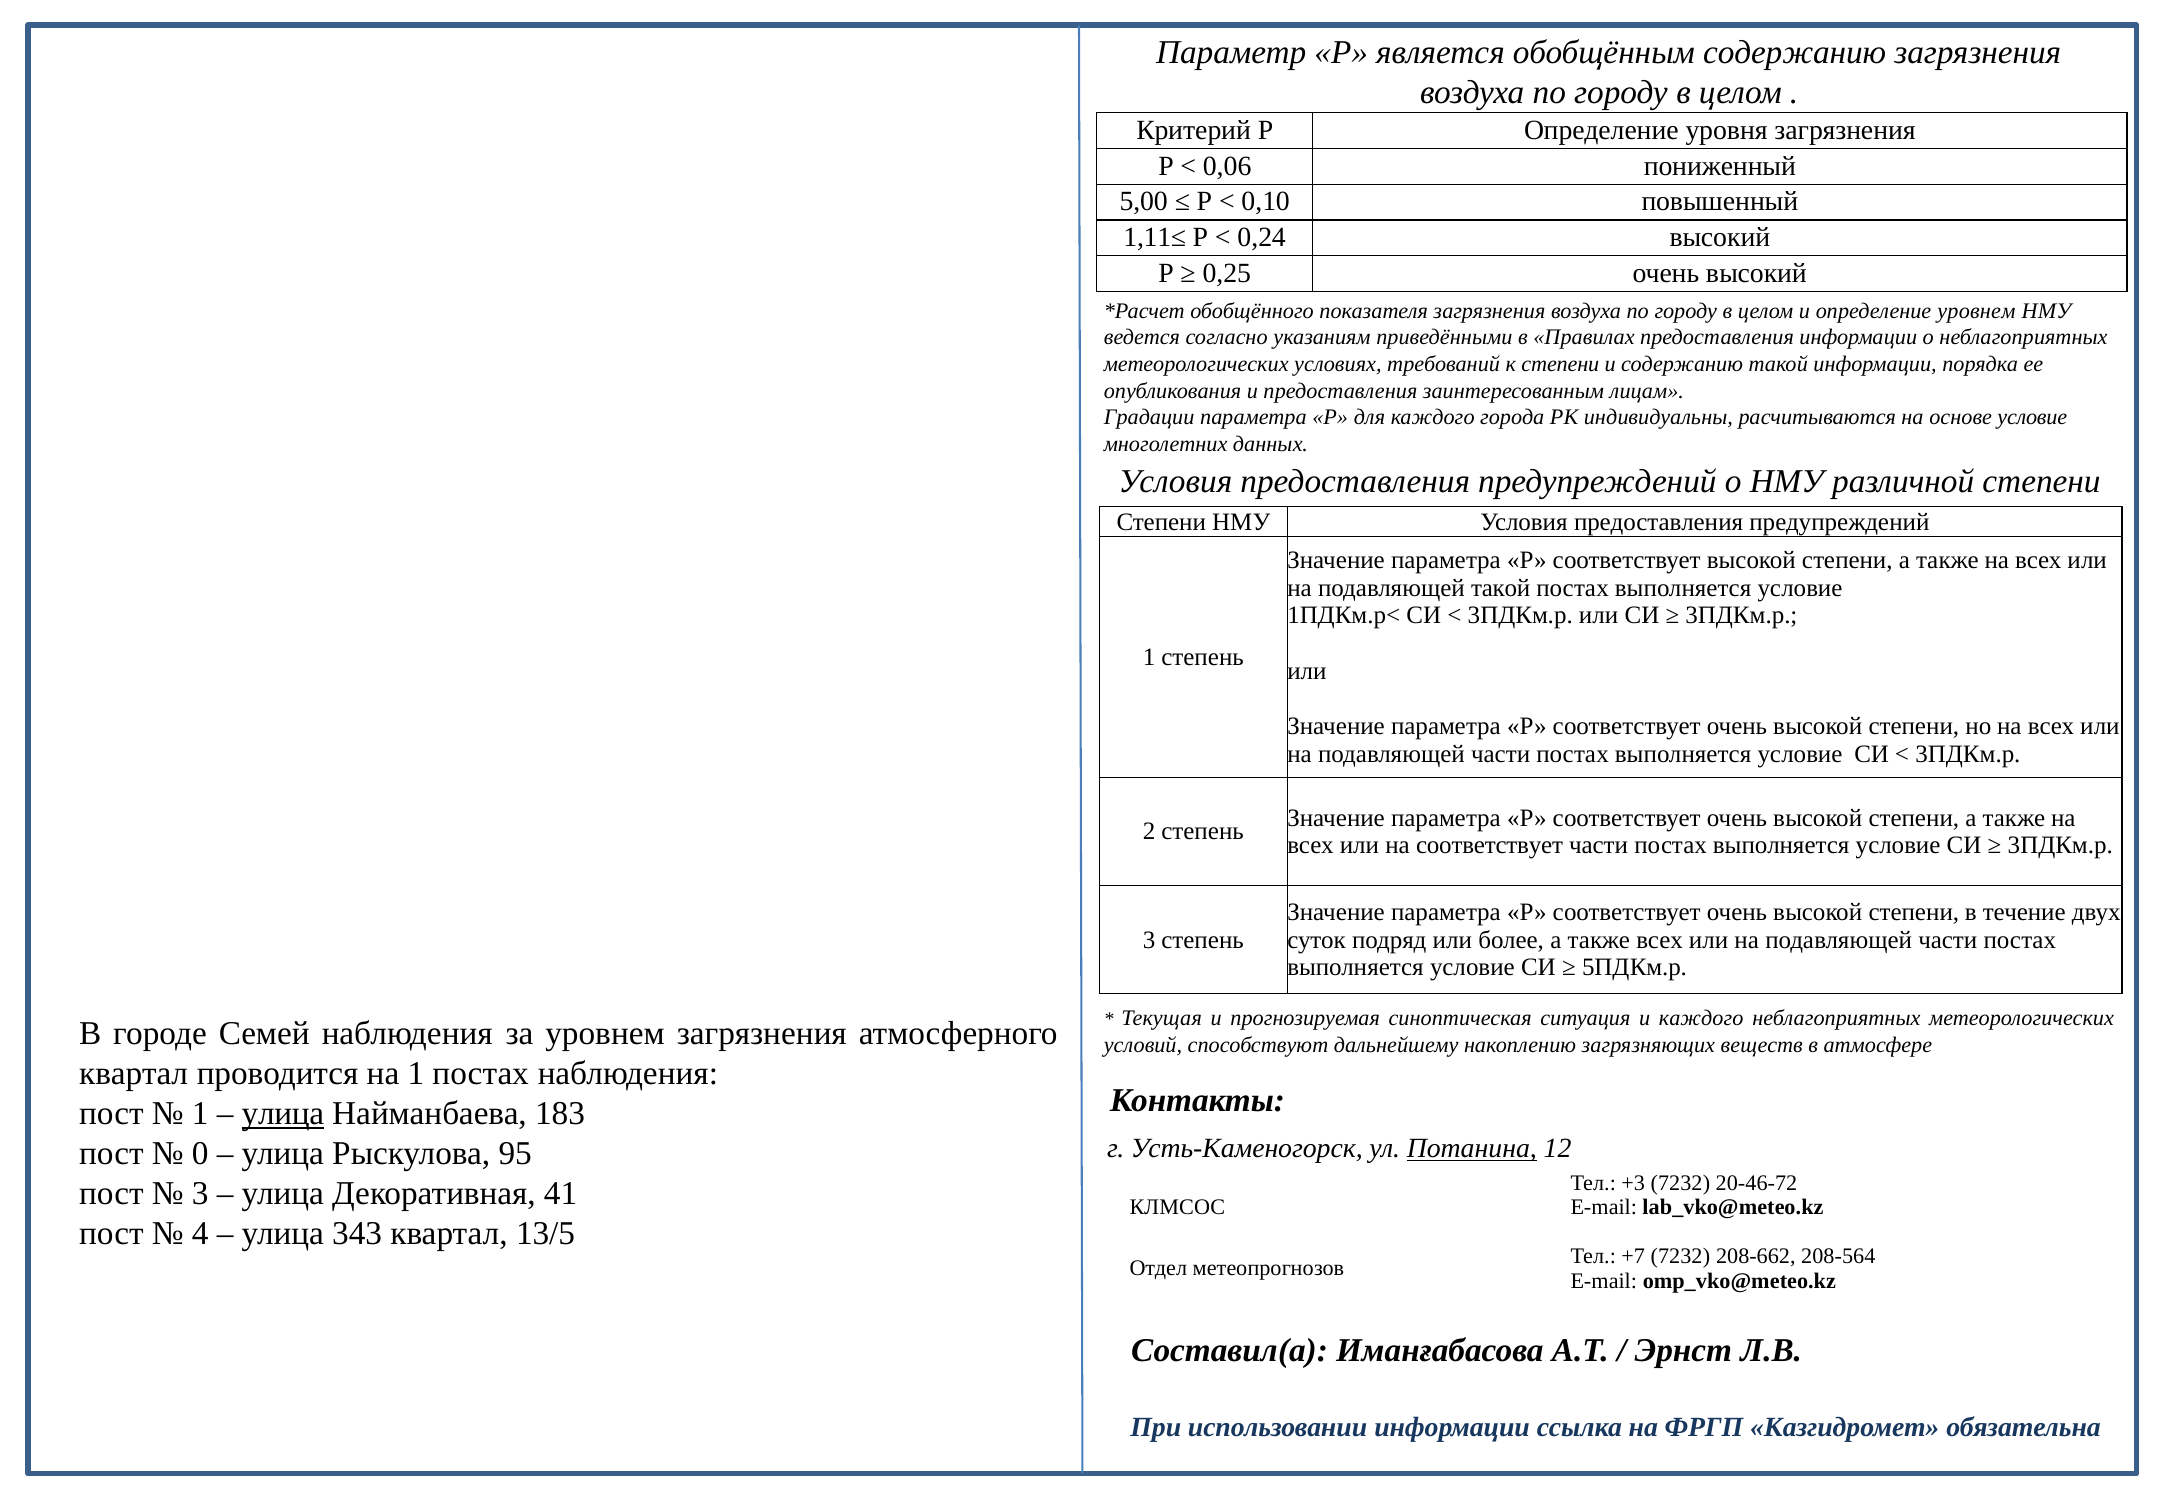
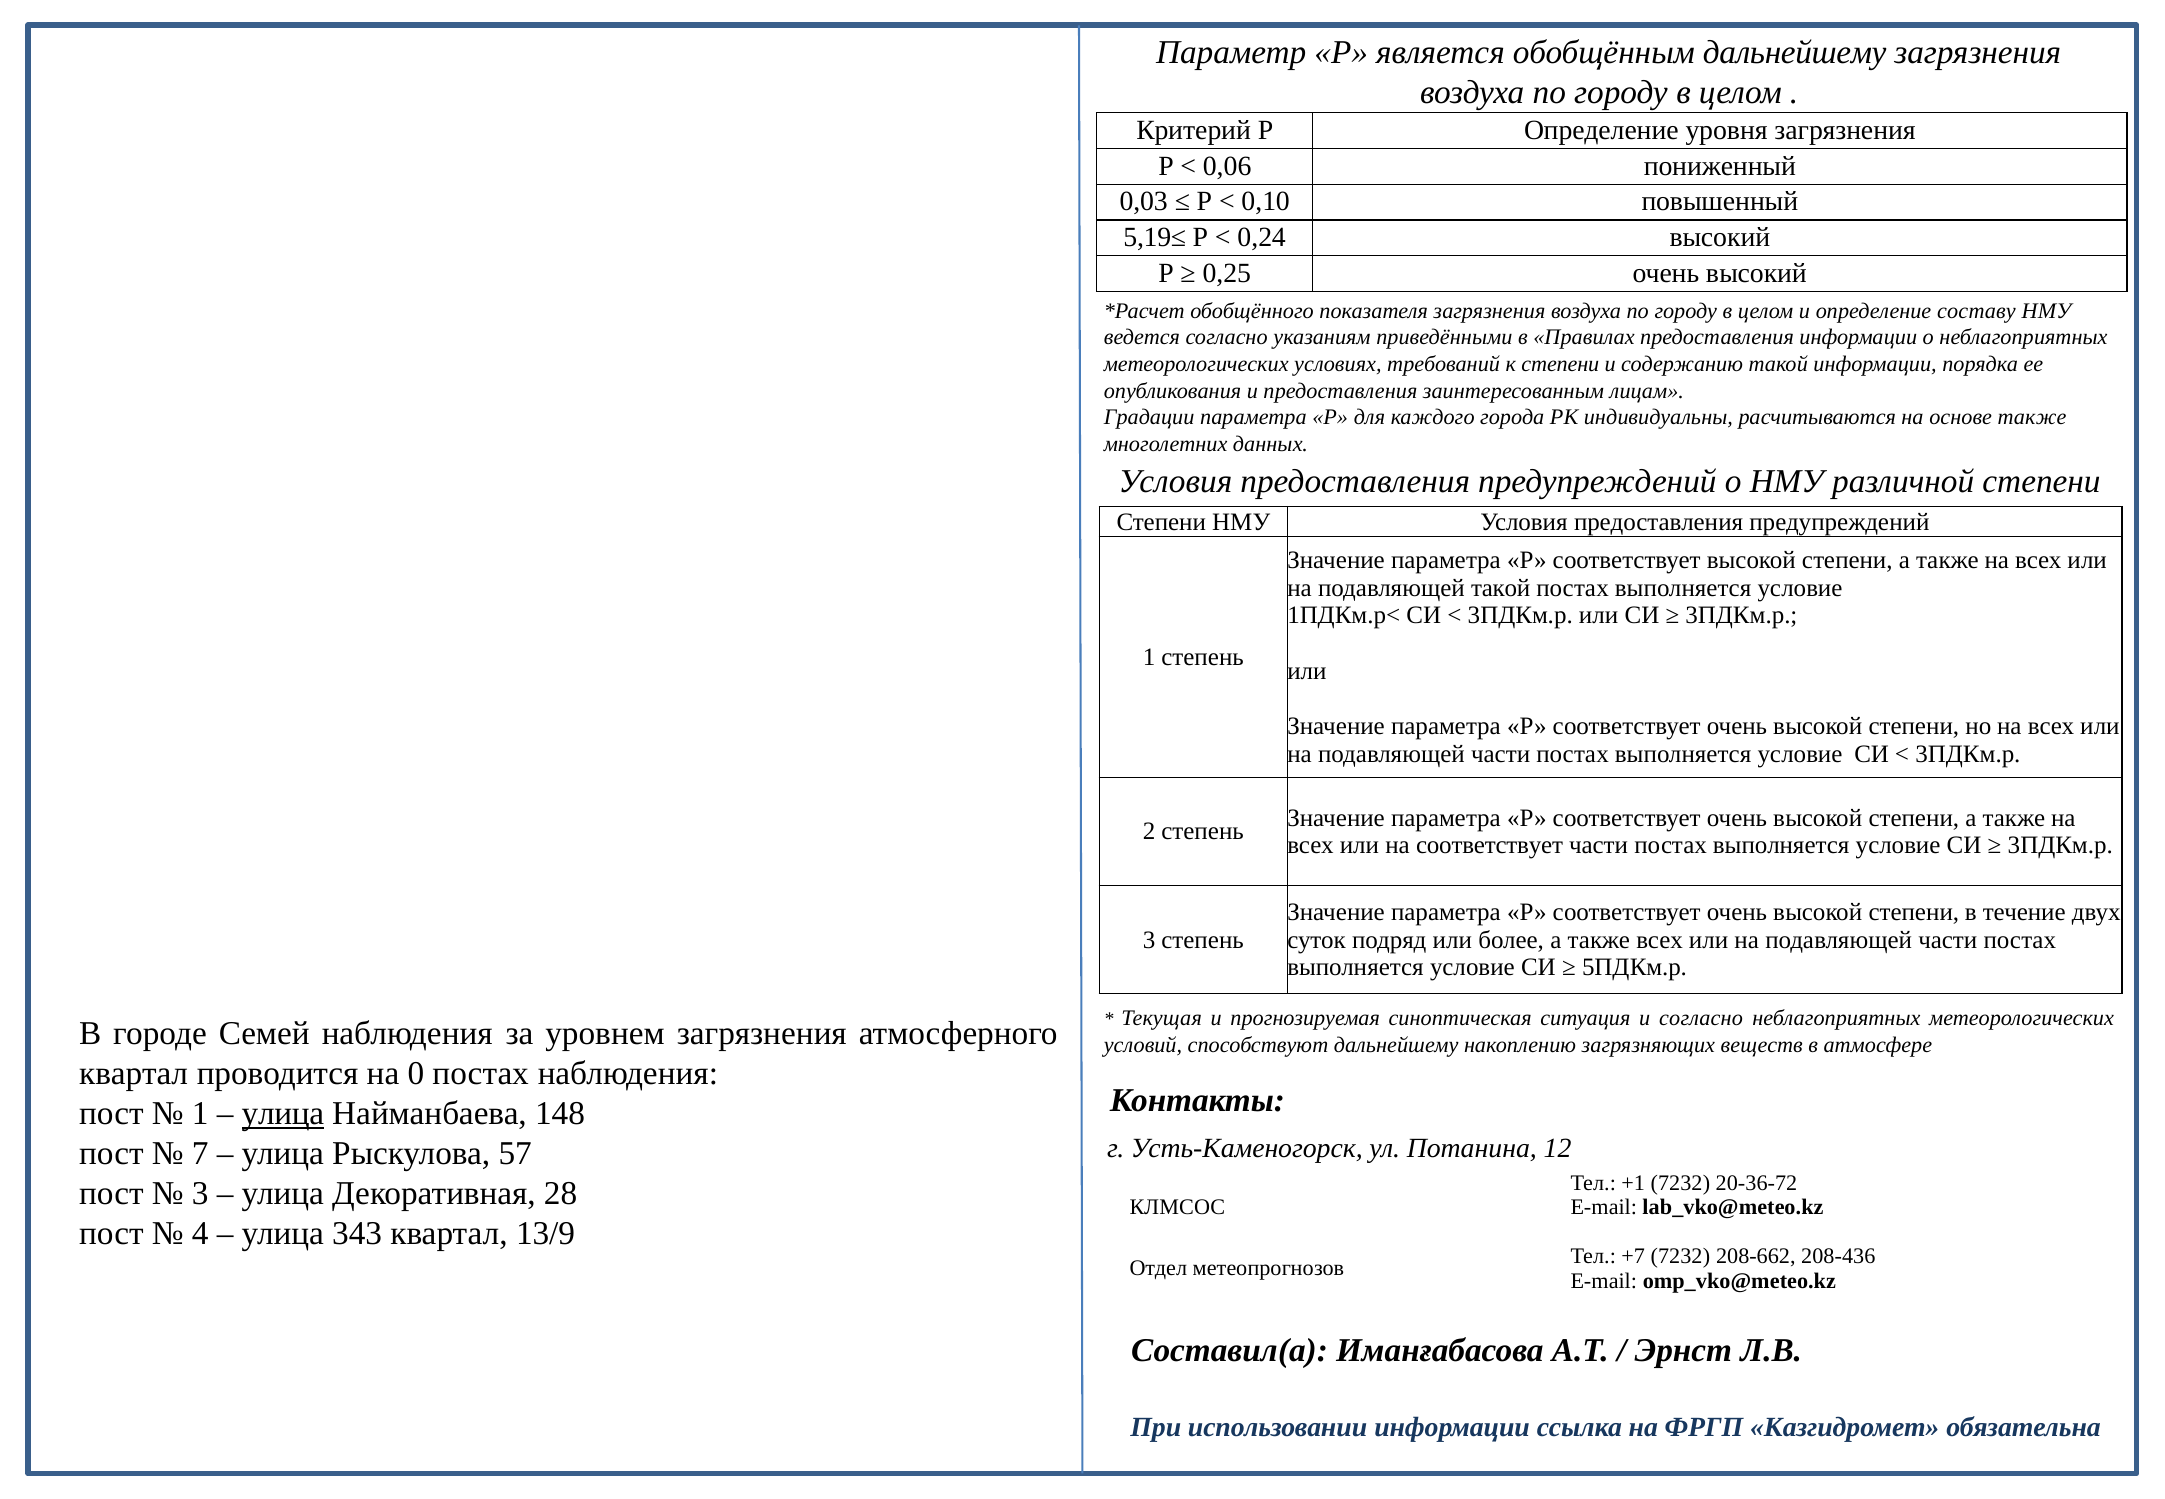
обобщённым содержанию: содержанию -> дальнейшему (1795, 52)
5,00: 5,00 -> 0,03 (1144, 202)
1,11≤: 1,11≤ -> 5,19≤ (1155, 237)
определение уровнем: уровнем -> составу (1976, 311)
основе условие: условие -> также (2032, 417)
и каждого: каждого -> согласно (1701, 1018)
на 1: 1 -> 0 (416, 1074)
183: 183 -> 148 (560, 1114)
Потанина underline: present -> none (1472, 1148)
0: 0 -> 7 (200, 1154)
95: 95 -> 57 (515, 1154)
+3: +3 -> +1 (1633, 1183)
20-46-72: 20-46-72 -> 20-36-72 (1756, 1183)
41: 41 -> 28 (561, 1194)
13/5: 13/5 -> 13/9 (545, 1233)
208-564: 208-564 -> 208-436 (1838, 1256)
